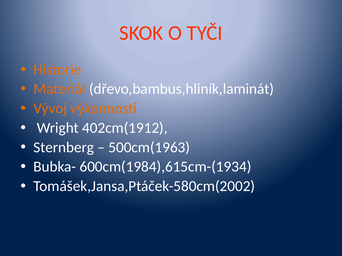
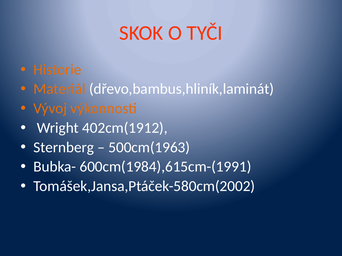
600cm(1984),615cm-(1934: 600cm(1984),615cm-(1934 -> 600cm(1984),615cm-(1991 (165, 167)
